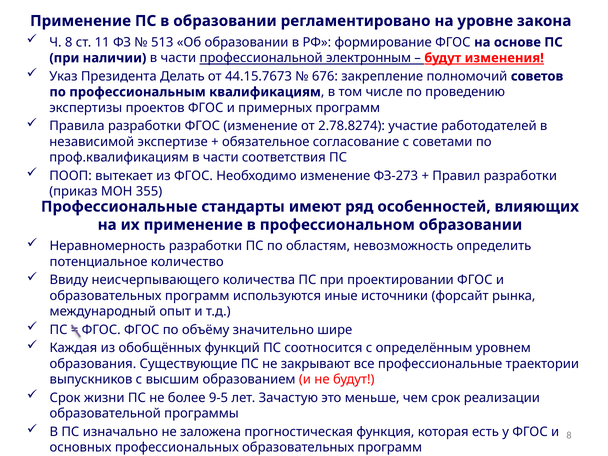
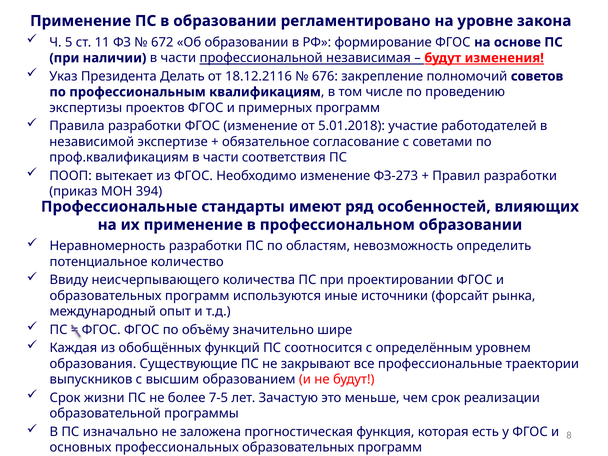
Ч 8: 8 -> 5 (69, 42)
513: 513 -> 672 (162, 42)
электронным: электронным -> независимая (368, 58)
44.15.7673: 44.15.7673 -> 18.12.2116 (259, 76)
2.78.8274: 2.78.8274 -> 5.01.2018 (352, 126)
355: 355 -> 394 (149, 191)
9-5: 9-5 -> 7-5 (219, 398)
